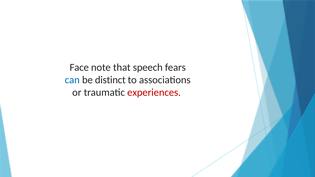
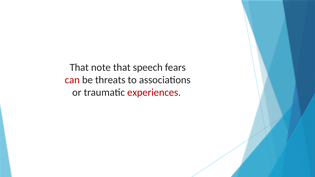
Face: Face -> That (79, 67)
can colour: blue -> red (72, 80)
distinct: distinct -> threats (110, 80)
